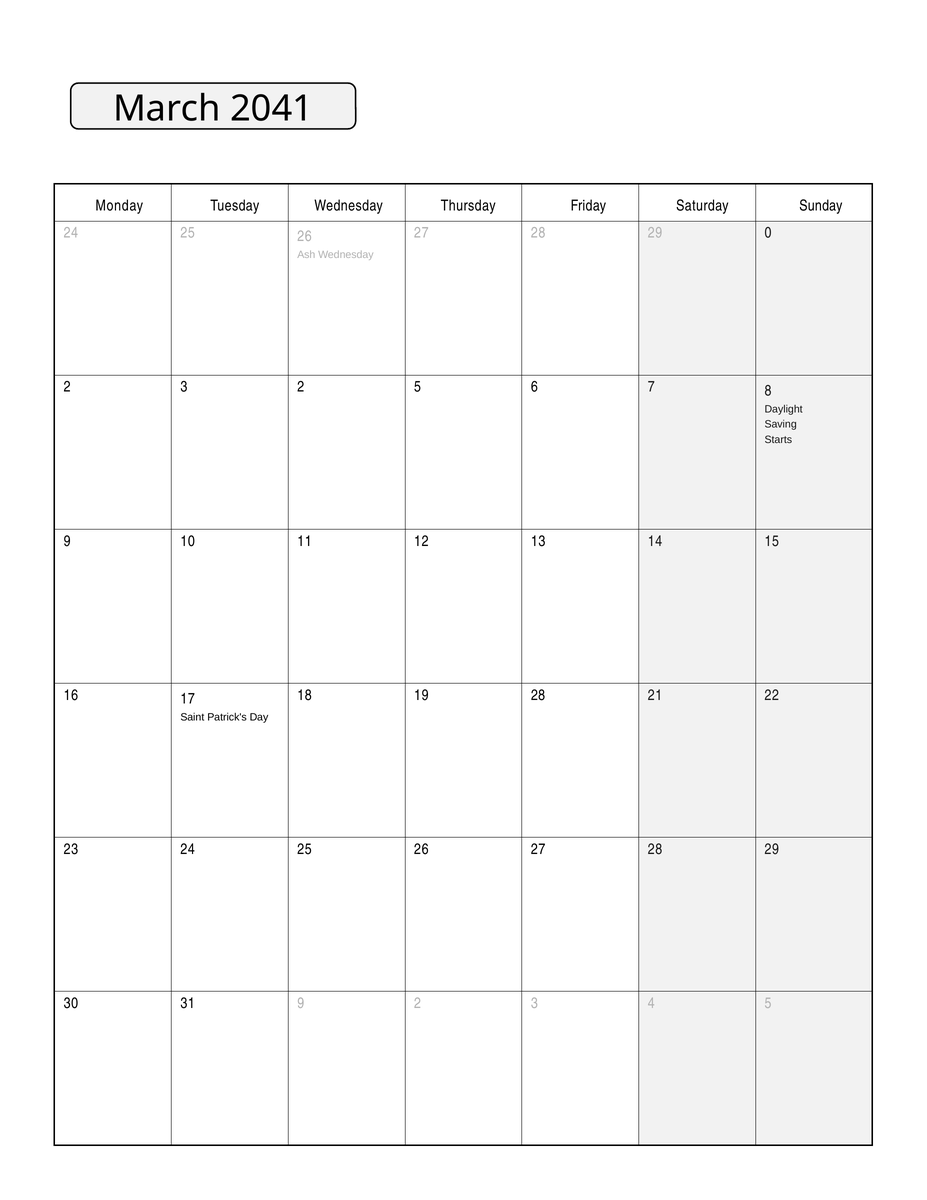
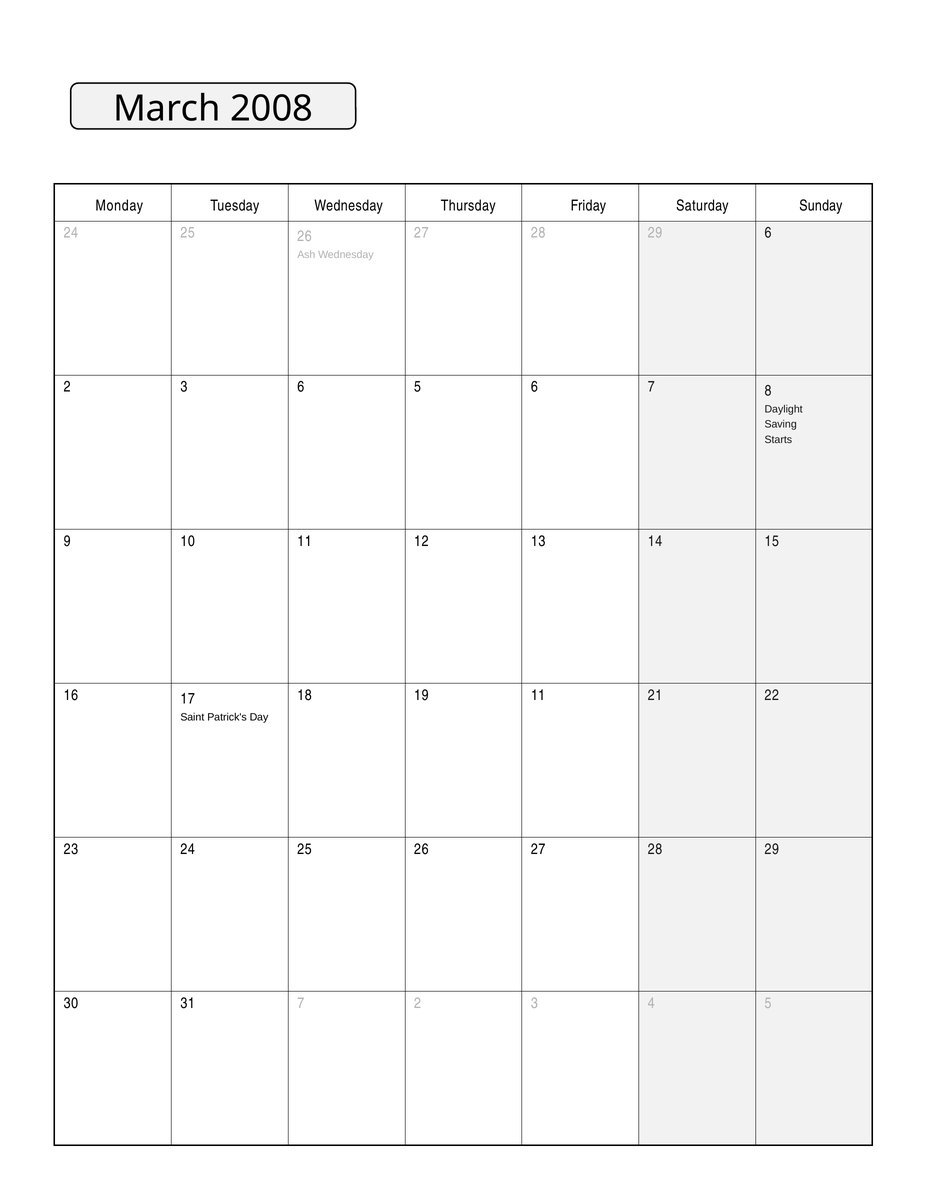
2041: 2041 -> 2008 (272, 108)
29 0: 0 -> 6 (768, 233)
3 2: 2 -> 6 (301, 387)
19 28: 28 -> 11 (538, 695)
31 9: 9 -> 7 (301, 1003)
